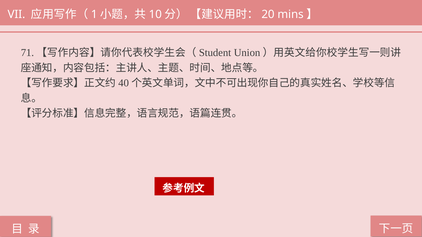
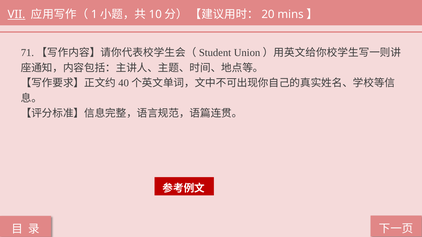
VII underline: none -> present (16, 14)
